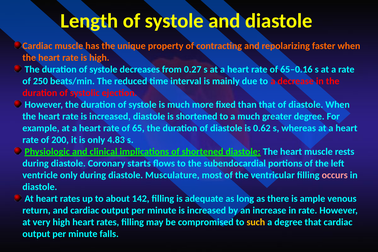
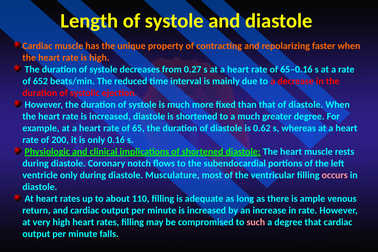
250: 250 -> 652 (40, 81)
4.83: 4.83 -> 0.16 (116, 140)
starts: starts -> notch (139, 163)
142: 142 -> 110 (141, 199)
such colour: yellow -> pink (256, 222)
